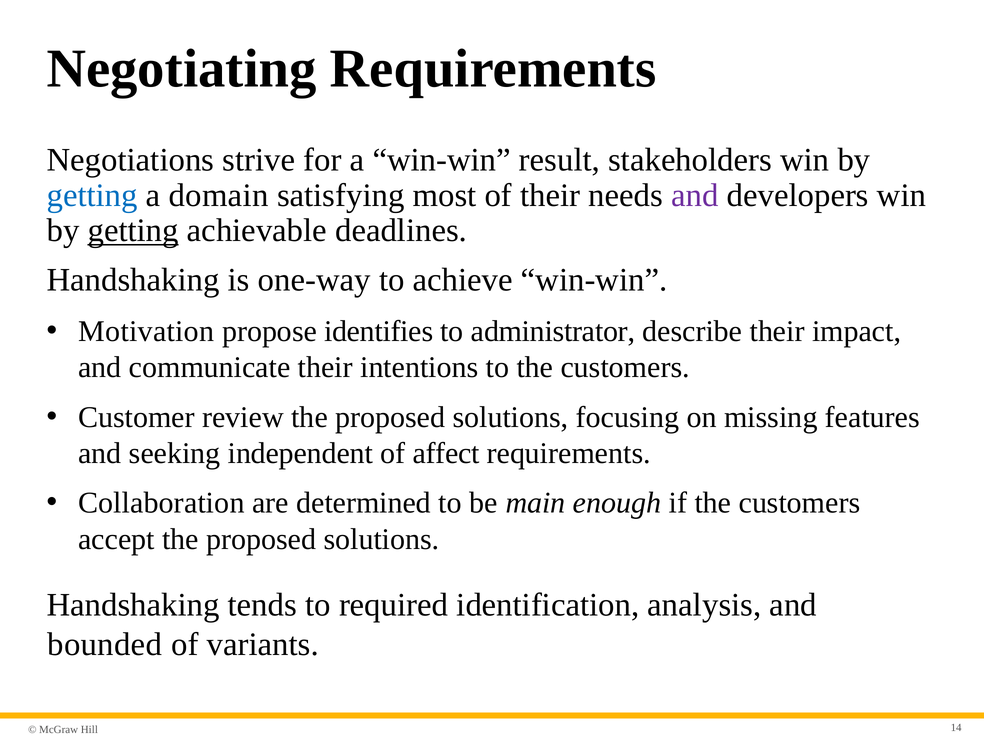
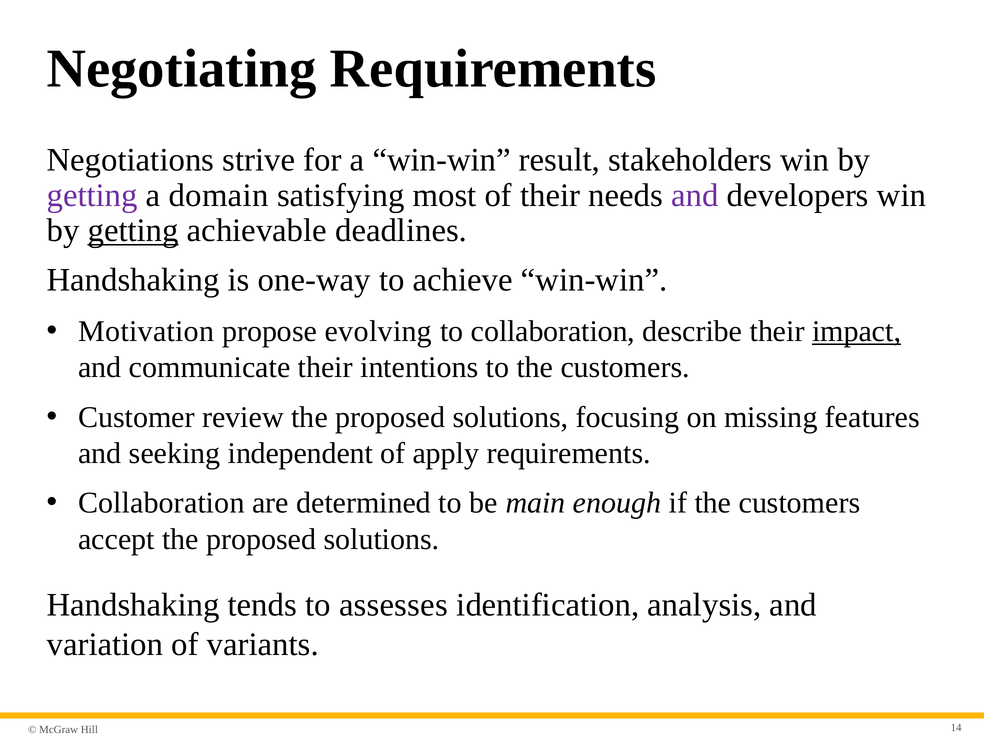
getting colour: blue -> purple (92, 195)
identifies: identifies -> evolving (378, 331)
to administrator: administrator -> collaboration (553, 331)
impact underline: none -> present (857, 331)
affect: affect -> apply (446, 453)
required: required -> assesses (393, 605)
bounded: bounded -> variation (105, 644)
